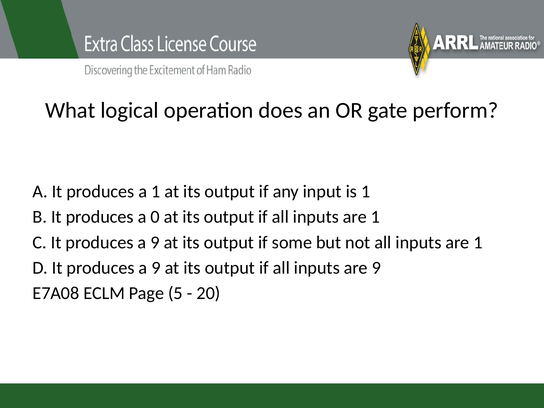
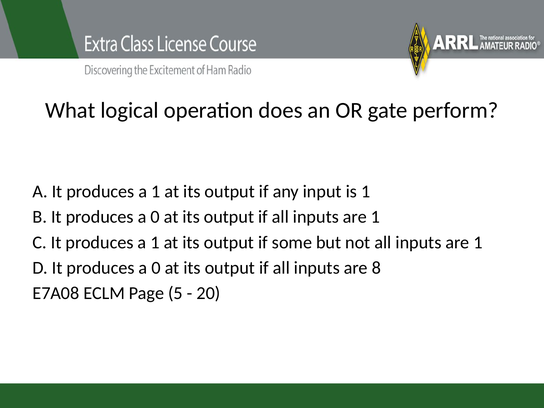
9: 9 -> 1 (155, 242)
9: 9 -> 0 (156, 268)
are 9: 9 -> 8 (376, 268)
